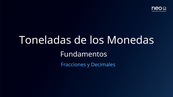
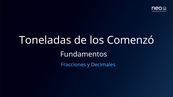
Monedas: Monedas -> Comenzó (131, 40)
